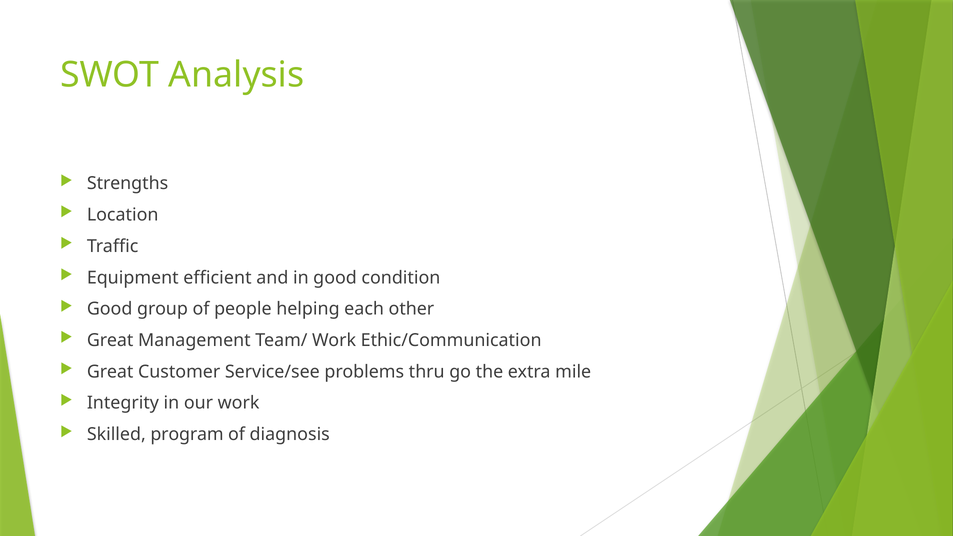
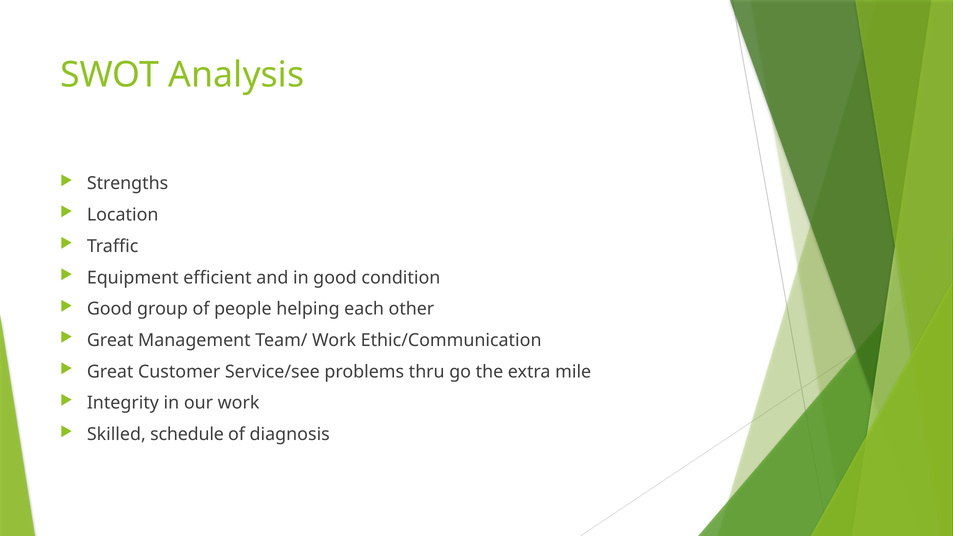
program: program -> schedule (187, 435)
